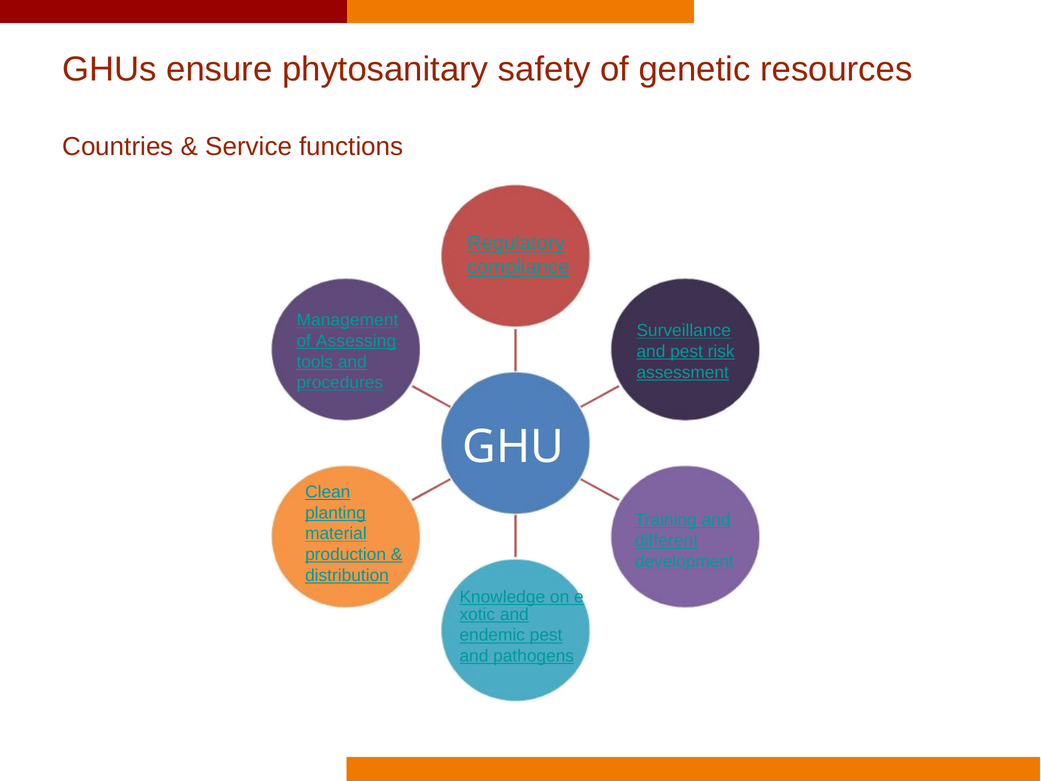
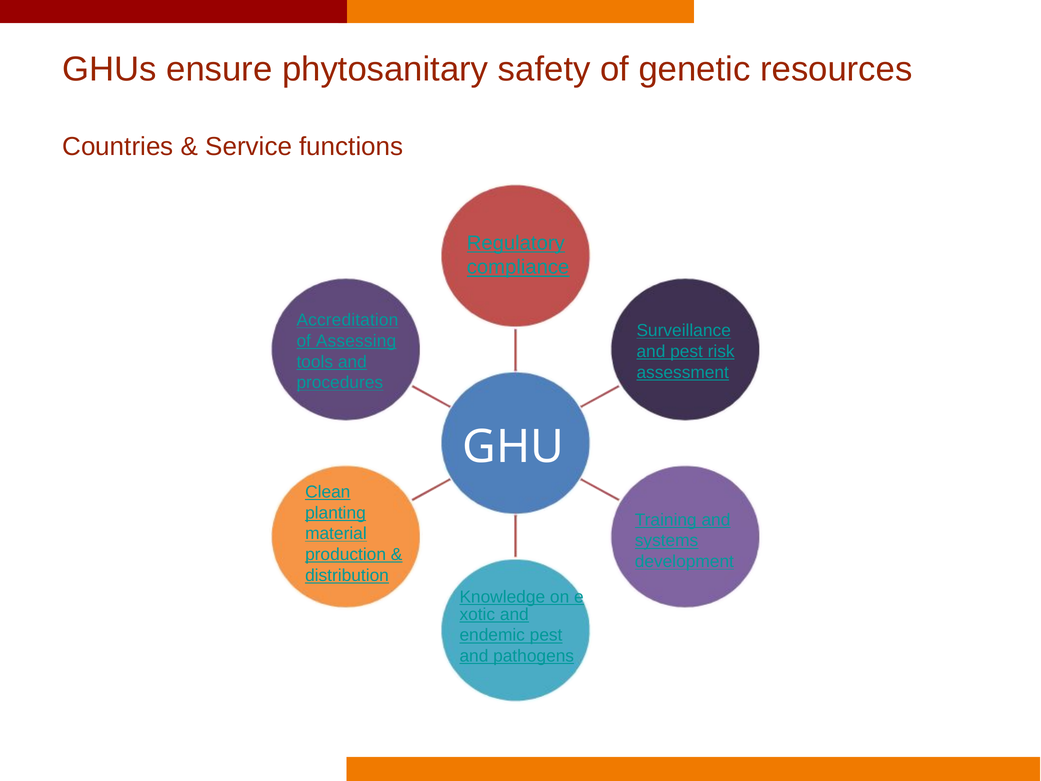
Management: Management -> Accreditation (347, 320)
different: different -> systems (667, 541)
